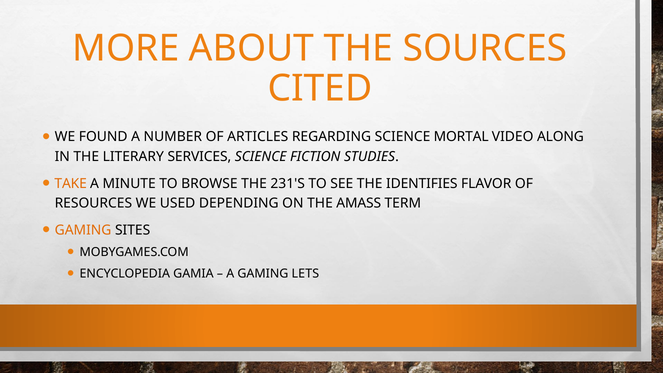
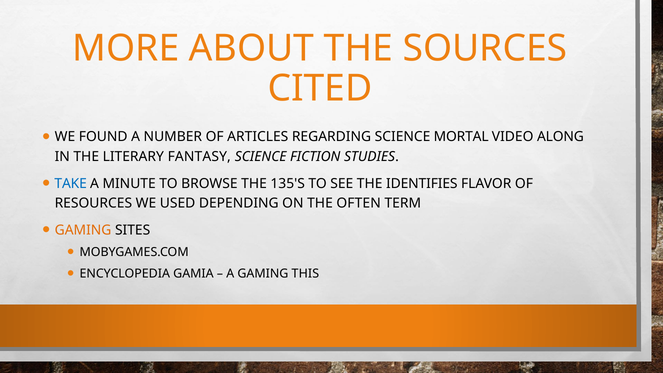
SERVICES: SERVICES -> FANTASY (199, 157)
TAKE colour: orange -> blue (71, 184)
231'S: 231'S -> 135'S (288, 184)
AMASS: AMASS -> OFTEN (359, 203)
LETS: LETS -> THIS (305, 274)
